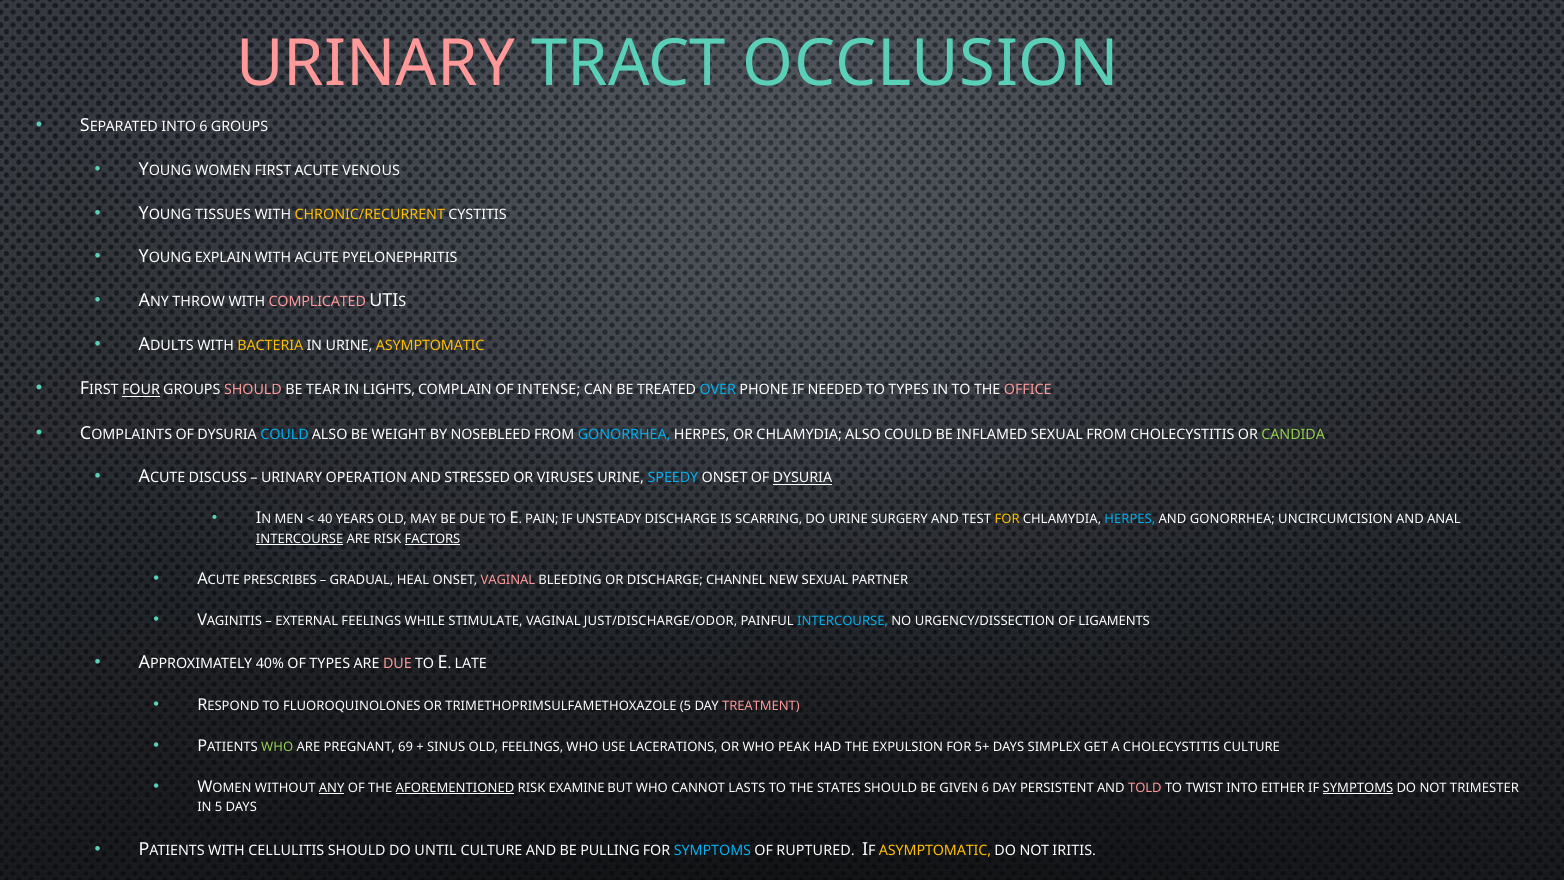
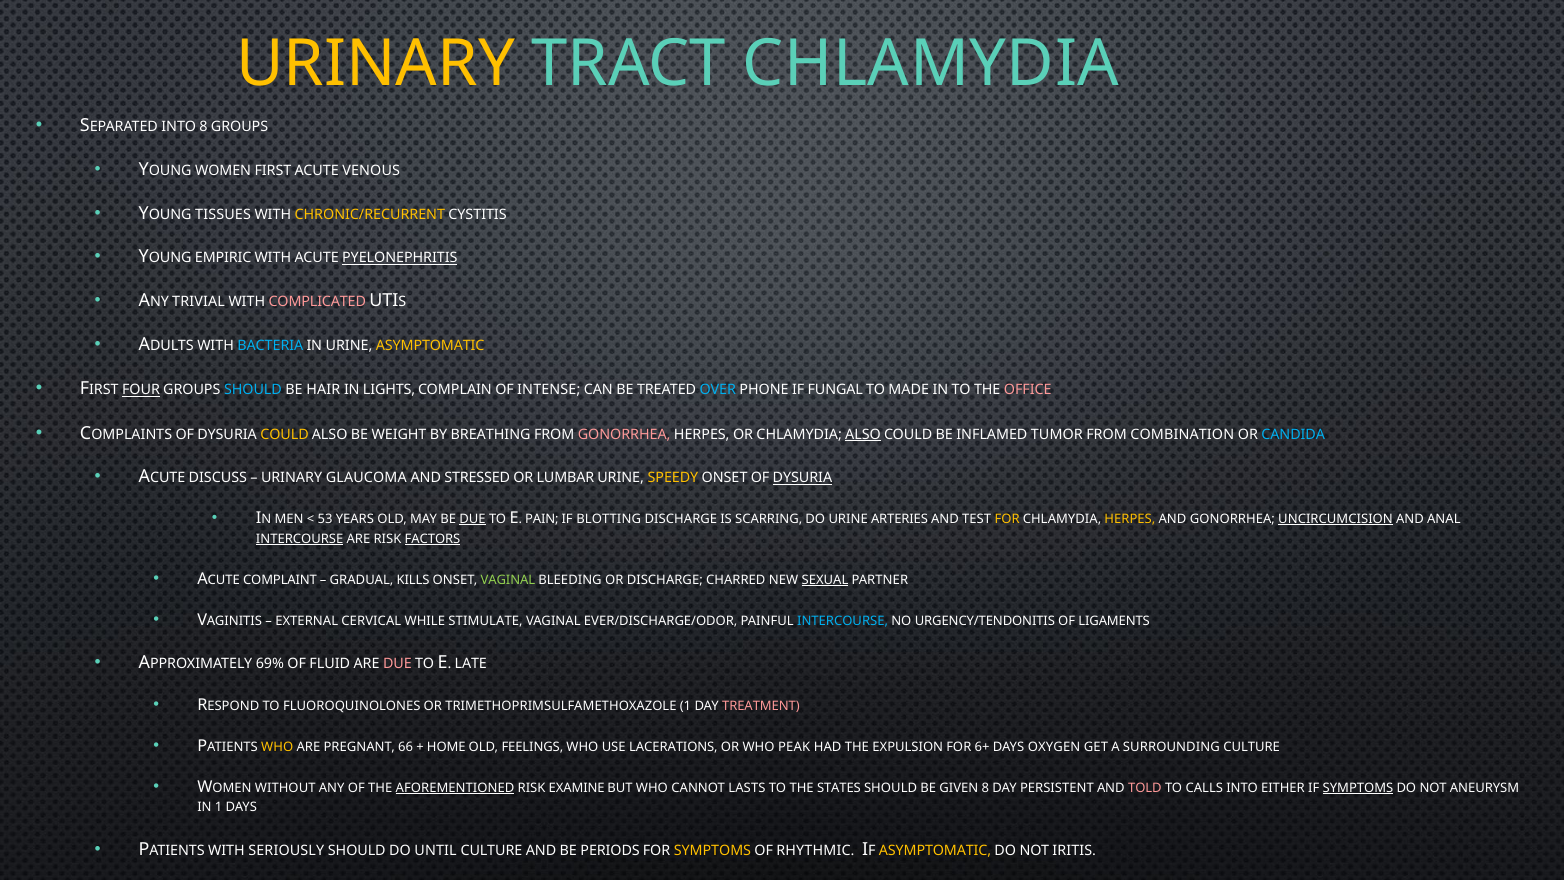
URINARY colour: pink -> yellow (376, 64)
TRACT OCCLUSION: OCCLUSION -> CHLAMYDIA (931, 64)
INTO 6: 6 -> 8 (203, 127)
EXPLAIN: EXPLAIN -> EMPIRIC (223, 258)
PYELONEPHRITIS underline: none -> present (400, 258)
THROW: THROW -> TRIVIAL (199, 302)
BACTERIA colour: yellow -> light blue (270, 346)
SHOULD colour: pink -> light blue (253, 390)
TEAR: TEAR -> HAIR (323, 390)
NEEDED: NEEDED -> FUNGAL (835, 390)
TO TYPES: TYPES -> MADE (909, 390)
COULD colour: light blue -> yellow (285, 434)
NOSEBLEED: NOSEBLEED -> BREATHING (491, 434)
GONORRHEA colour: light blue -> pink (624, 434)
ALSO underline: none -> present (863, 434)
INFLAMED SEXUAL: SEXUAL -> TUMOR (1057, 434)
FROM CHOLECYSTITIS: CHOLECYSTITIS -> COMBINATION (1182, 434)
CANDIDA colour: light green -> light blue (1293, 434)
OPERATION: OPERATION -> GLAUCOMA (366, 478)
VIRUSES: VIRUSES -> LUMBAR (565, 478)
SPEEDY colour: light blue -> yellow (673, 478)
40: 40 -> 53 (325, 519)
DUE underline: none -> present (472, 519)
UNSTEADY: UNSTEADY -> BLOTTING (609, 519)
SURGERY: SURGERY -> ARTERIES (900, 519)
HERPES colour: light blue -> yellow (1130, 519)
UNCIRCUMCISION underline: none -> present (1336, 519)
PRESCRIBES: PRESCRIBES -> COMPLAINT (280, 580)
HEAL: HEAL -> KILLS (413, 580)
VAGINAL colour: pink -> light green (508, 580)
CHANNEL: CHANNEL -> CHARRED (736, 580)
SEXUAL underline: none -> present (825, 580)
EXTERNAL FEELINGS: FEELINGS -> CERVICAL (371, 621)
JUST/DISCHARGE/ODOR: JUST/DISCHARGE/ODOR -> EVER/DISCHARGE/ODOR (661, 621)
URGENCY/DISSECTION: URGENCY/DISSECTION -> URGENCY/TENDONITIS (985, 621)
40%: 40% -> 69% (270, 664)
OF TYPES: TYPES -> FLUID (330, 664)
TRIMETHOPRIMSULFAMETHOXAZOLE 5: 5 -> 1 (686, 706)
WHO colour: light green -> yellow (277, 747)
69: 69 -> 66 (406, 747)
SINUS: SINUS -> HOME (446, 747)
5+: 5+ -> 6+ (982, 747)
SIMPLEX: SIMPLEX -> OXYGEN (1054, 747)
A CHOLECYSTITIS: CHOLECYSTITIS -> SURROUNDING (1171, 747)
ANY underline: present -> none (332, 788)
GIVEN 6: 6 -> 8 (985, 788)
TWIST: TWIST -> CALLS (1204, 788)
TRIMESTER: TRIMESTER -> ANEURYSM (1485, 788)
IN 5: 5 -> 1 (219, 807)
CELLULITIS: CELLULITIS -> SERIOUSLY (286, 850)
PULLING: PULLING -> PERIODS (610, 850)
SYMPTOMS colour: light blue -> yellow (712, 850)
RUPTURED: RUPTURED -> RHYTHMIC (815, 850)
